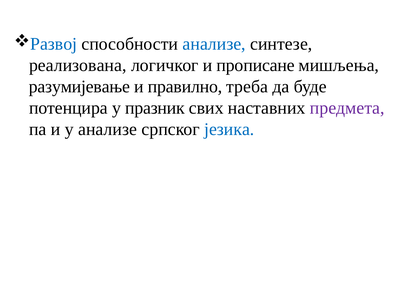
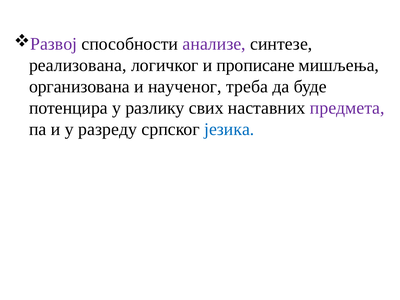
Развој colour: blue -> purple (54, 44)
анализе colour: blue -> purple (214, 44)
разумијевање: разумијевање -> организована (79, 87)
правилно: правилно -> наученог (185, 87)
празник: празник -> разлику (155, 108)
у анализе: анализе -> разреду (108, 129)
